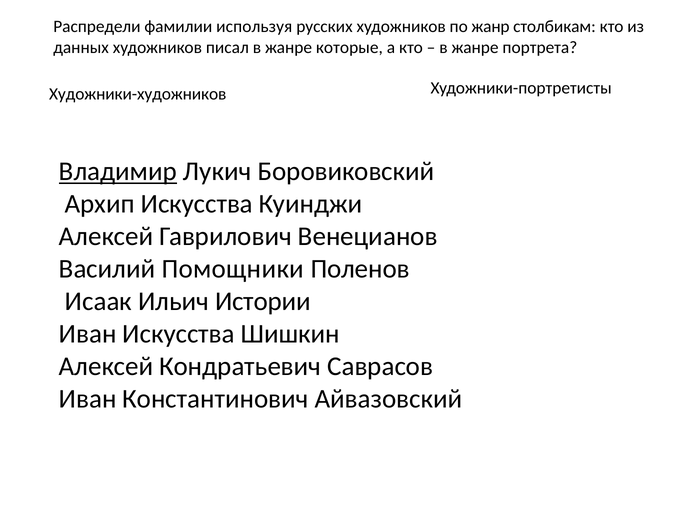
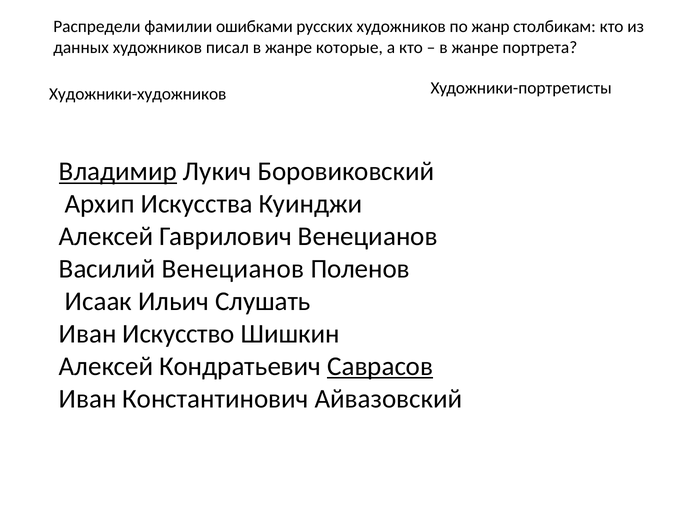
используя: используя -> ошибками (254, 27)
Василий Помощники: Помощники -> Венецианов (233, 269)
Истории: Истории -> Слушать (263, 301)
Иван Искусства: Искусства -> Искусство (179, 334)
Саврасов underline: none -> present (380, 366)
